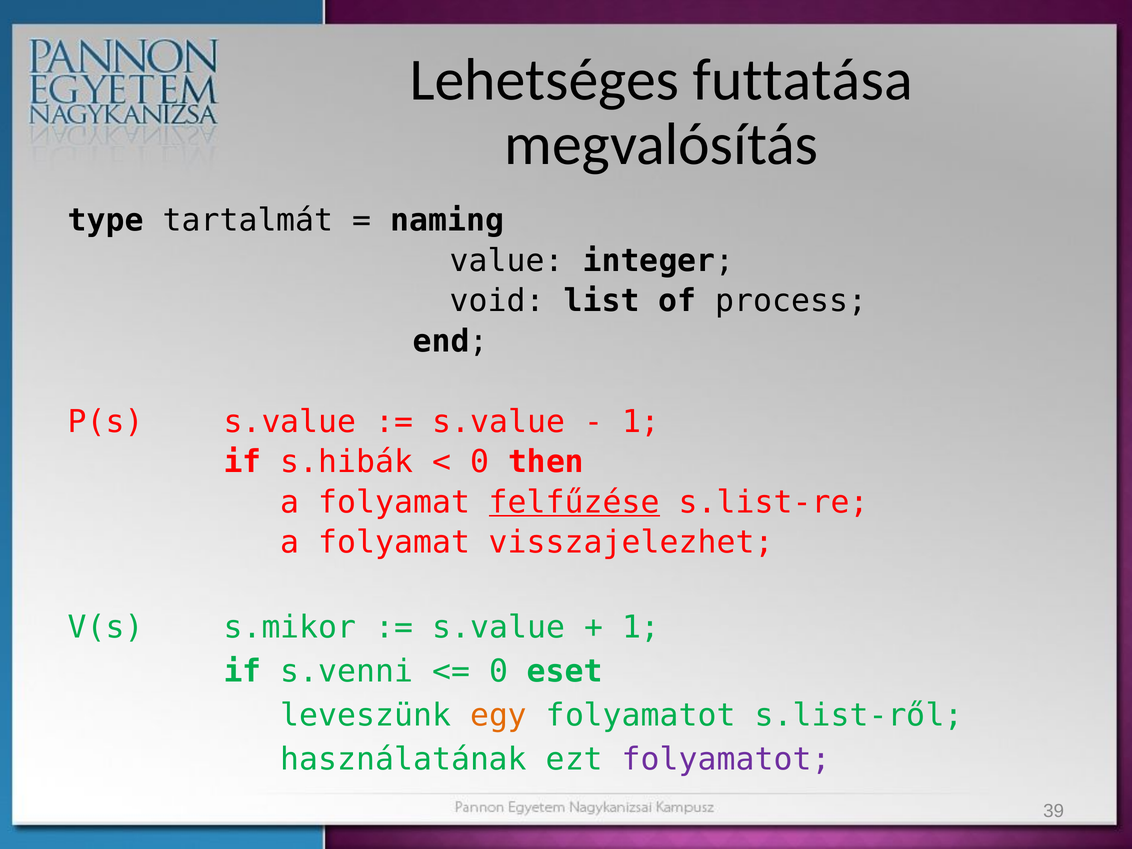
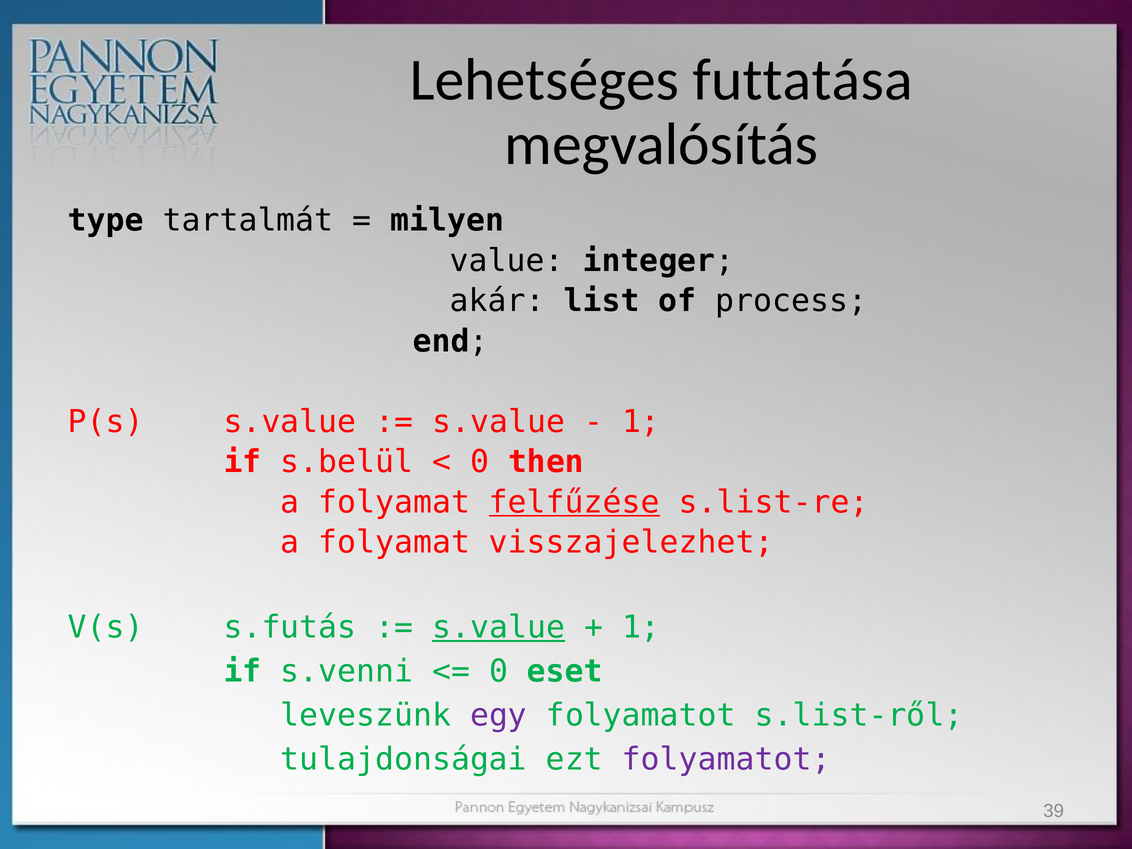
naming: naming -> milyen (447, 221)
void: void -> akár (497, 301)
s.hibák: s.hibák -> s.belül (347, 462)
s.mikor: s.mikor -> s.futás (290, 627)
s.value underline: none -> present (499, 627)
egy colour: orange -> purple (499, 715)
használatának: használatának -> tulajdonságai (404, 759)
